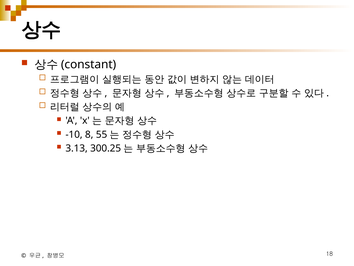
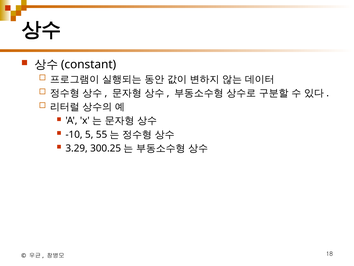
8: 8 -> 5 (89, 134)
3.13: 3.13 -> 3.29 (77, 148)
